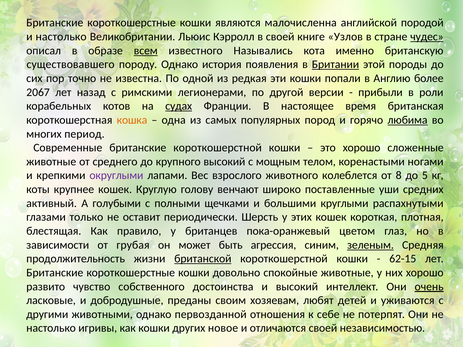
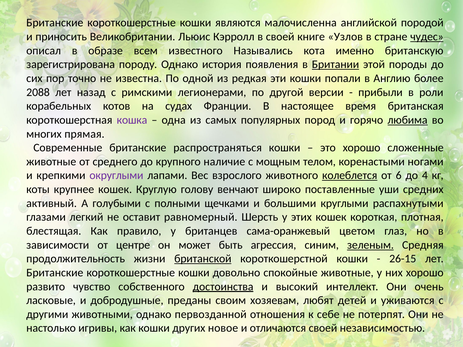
и настолько: настолько -> приносить (61, 37)
всем underline: present -> none (146, 51)
существовавшего: существовавшего -> зарегистрирована (71, 65)
2067: 2067 -> 2088 (38, 92)
судах underline: present -> none (179, 106)
кошка colour: orange -> purple (132, 120)
период: период -> прямая (84, 134)
британские короткошерстной: короткошерстной -> распространяться (218, 148)
крупного высокий: высокий -> наличие (224, 162)
колеблется underline: none -> present (350, 176)
8: 8 -> 6 (399, 176)
5: 5 -> 4 (425, 176)
только: только -> легкий (86, 217)
периодически: периодически -> равномерный (201, 217)
пока-оранжевый: пока-оранжевый -> сама-оранжевый (288, 231)
грубая: грубая -> центре (133, 245)
62-15: 62-15 -> 26-15 (403, 259)
достоинства underline: none -> present (223, 287)
очень underline: present -> none (429, 287)
